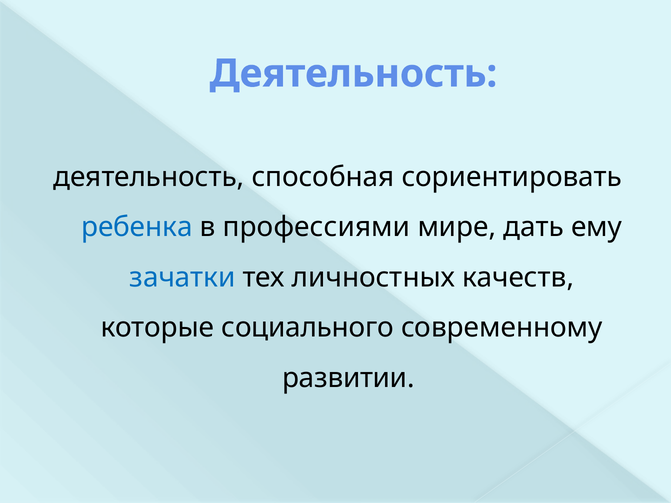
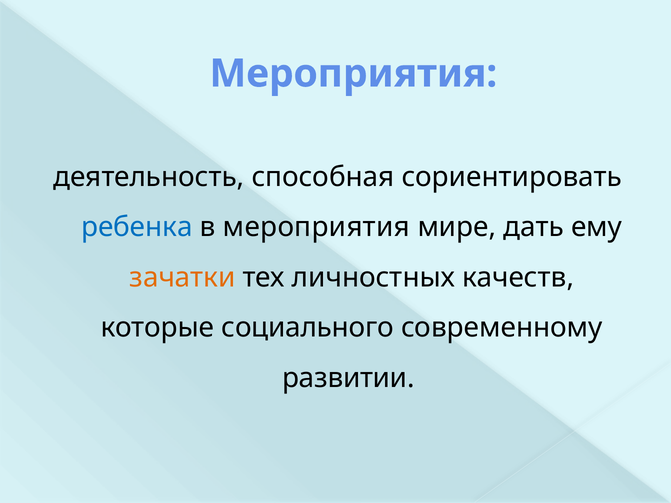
Деятельность: Деятельность -> Мероприятия (353, 74)
в профессиями: профессиями -> мероприятия (316, 227)
зачатки colour: blue -> orange (182, 278)
